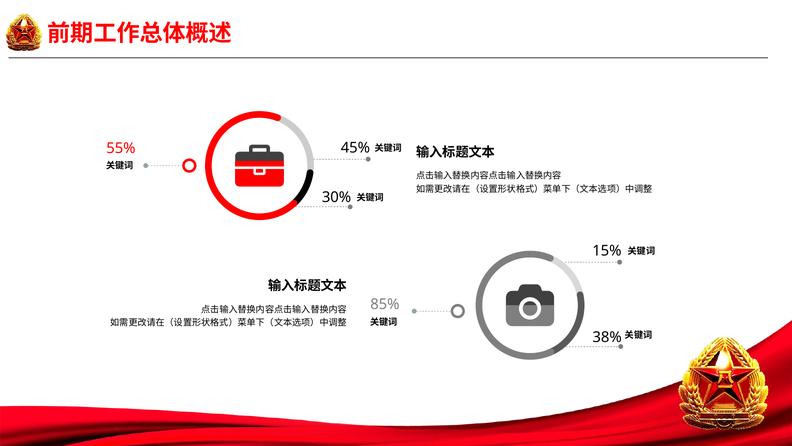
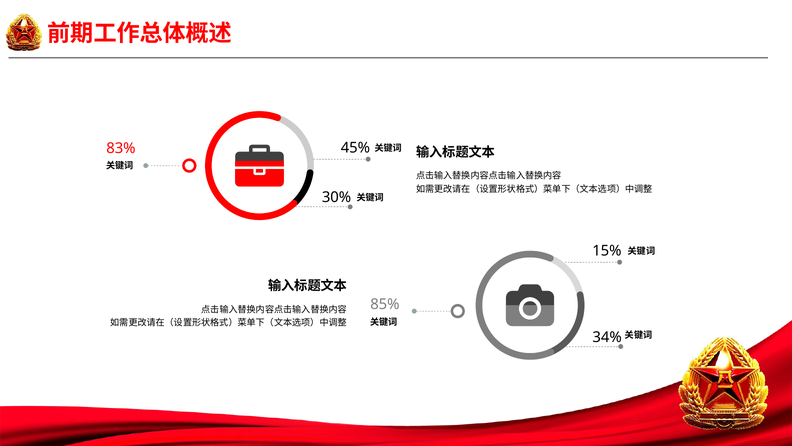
55%: 55% -> 83% (121, 148)
38%: 38% -> 34% (607, 337)
